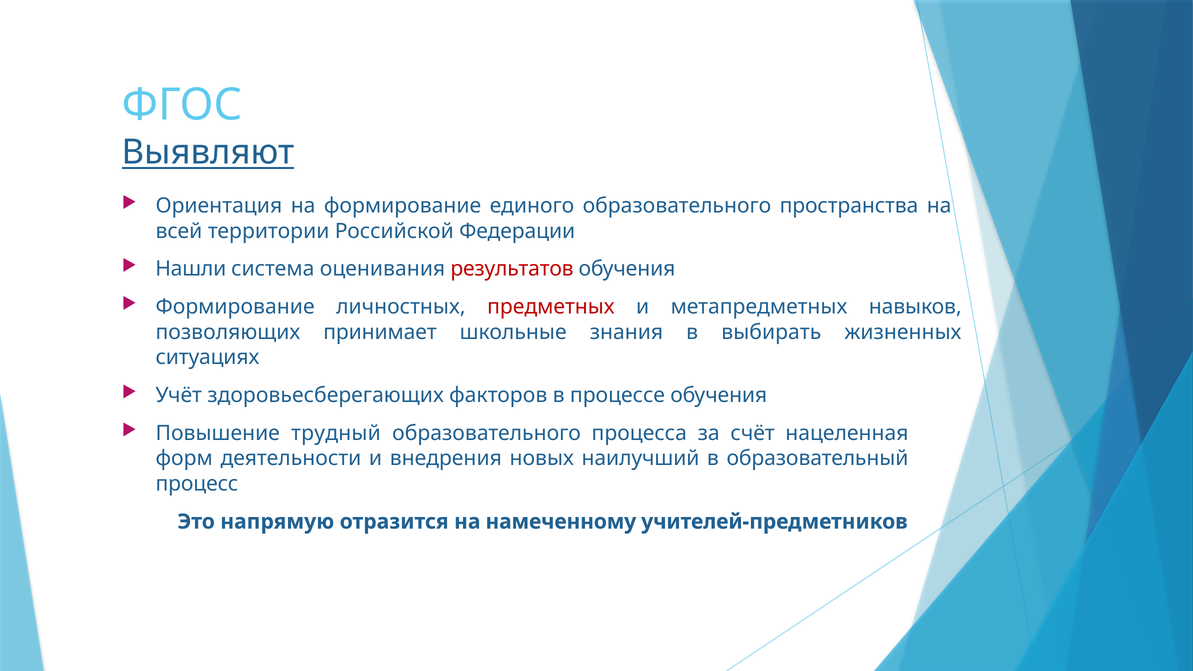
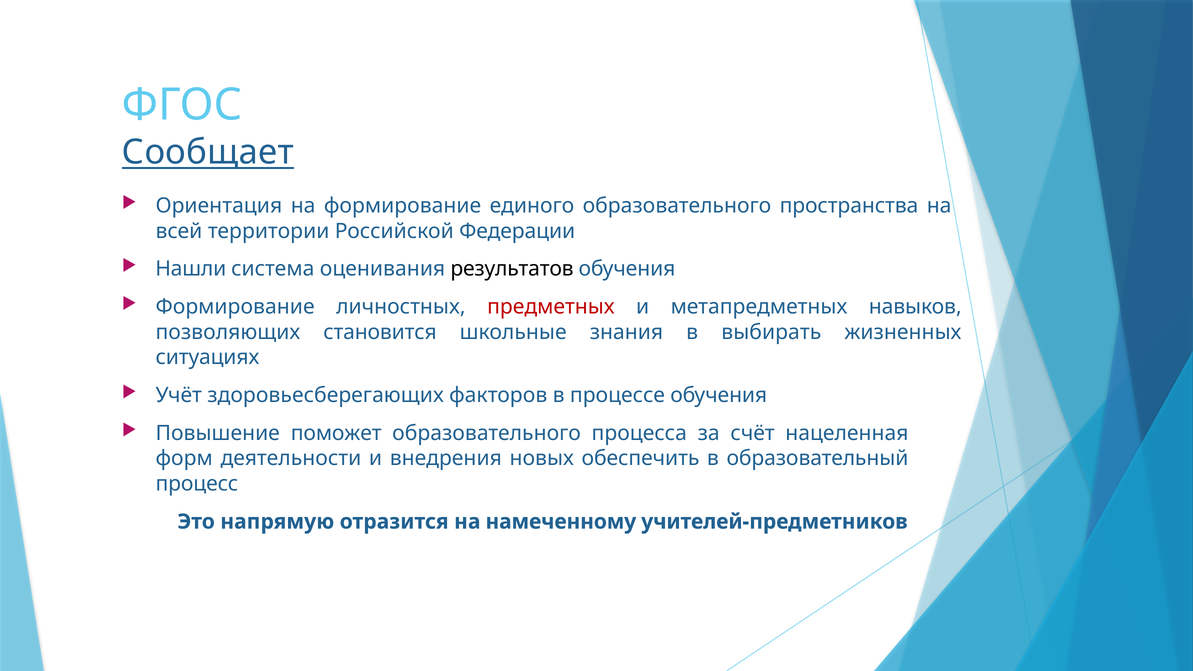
Выявляют: Выявляют -> Сообщает (208, 152)
результатов colour: red -> black (512, 269)
принимает: принимает -> становится (380, 332)
трудный: трудный -> поможет (336, 433)
наилучший: наилучший -> обеспечить (640, 459)
